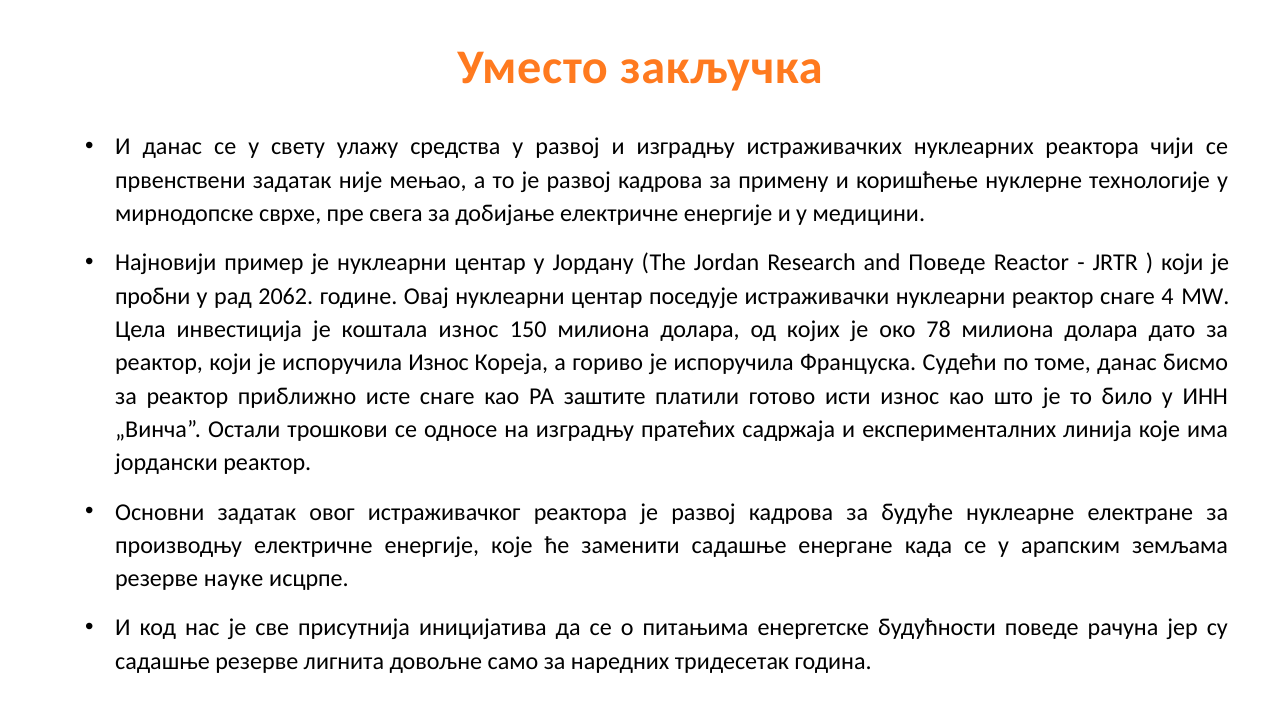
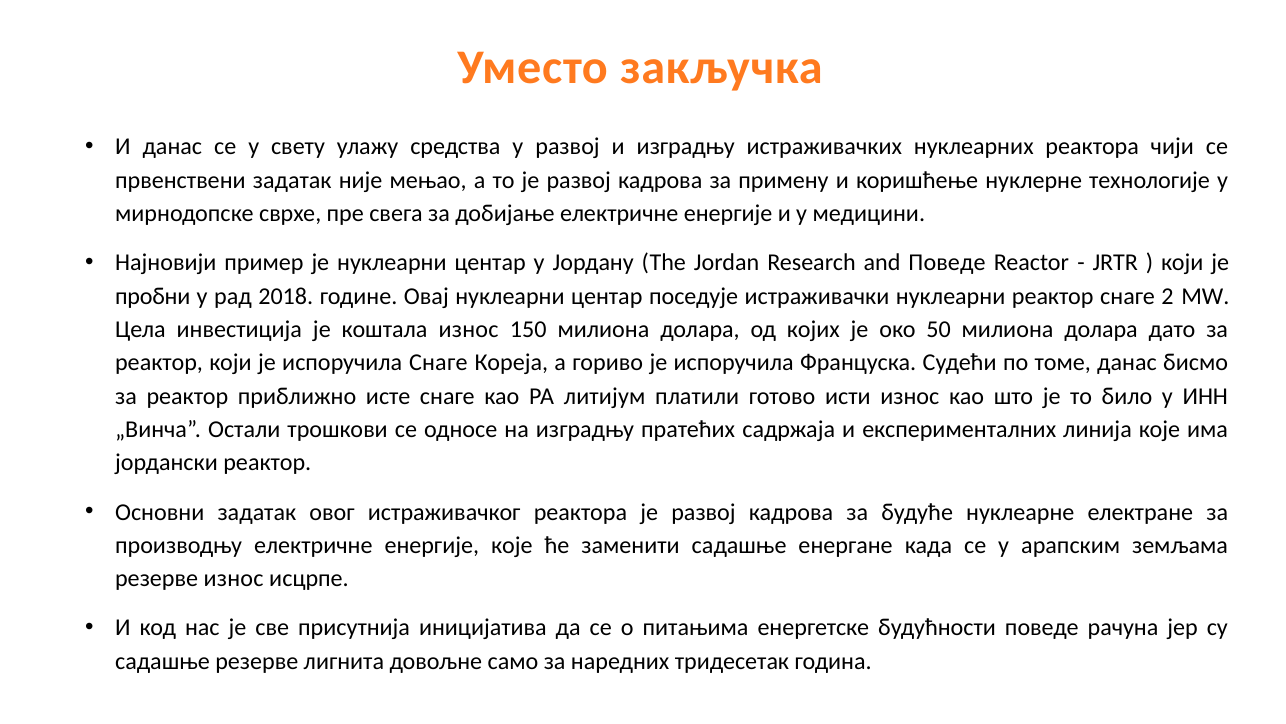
2062: 2062 -> 2018 (286, 296)
4: 4 -> 2 (1167, 296)
78: 78 -> 50 (939, 329)
испоручила Износ: Износ -> Снаге (438, 362)
заштите: заштите -> литијум (605, 396)
резерве науке: науке -> износ (234, 578)
